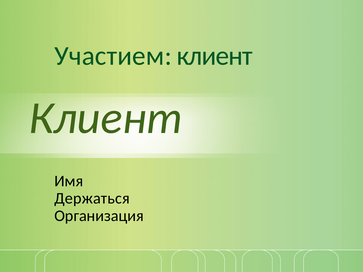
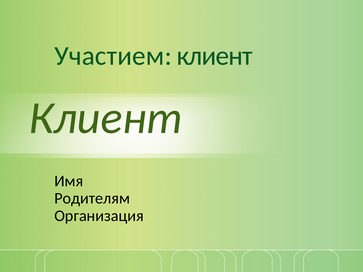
Держаться: Держаться -> Родителям (92, 199)
